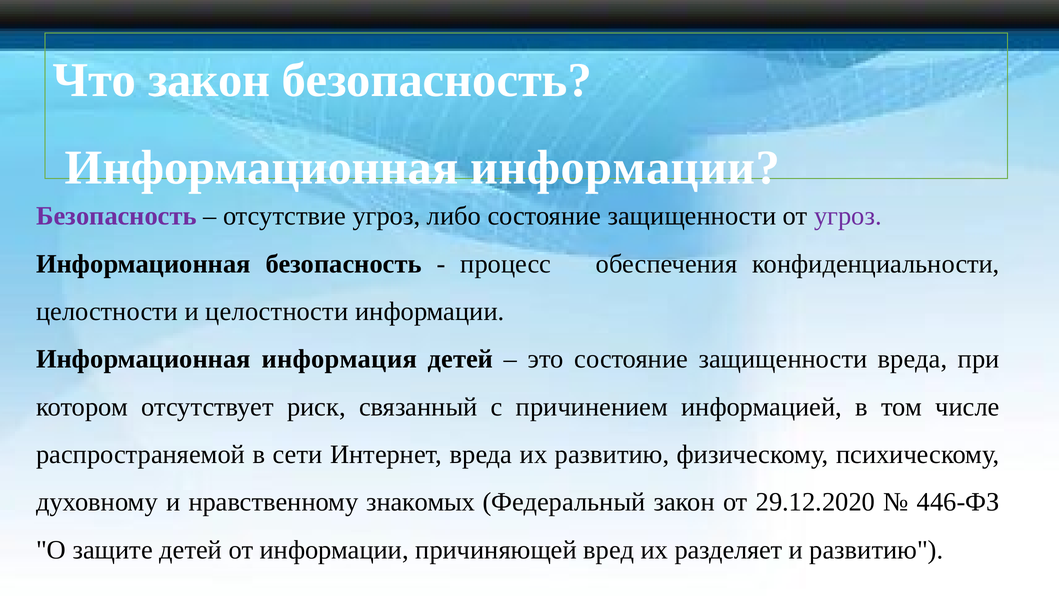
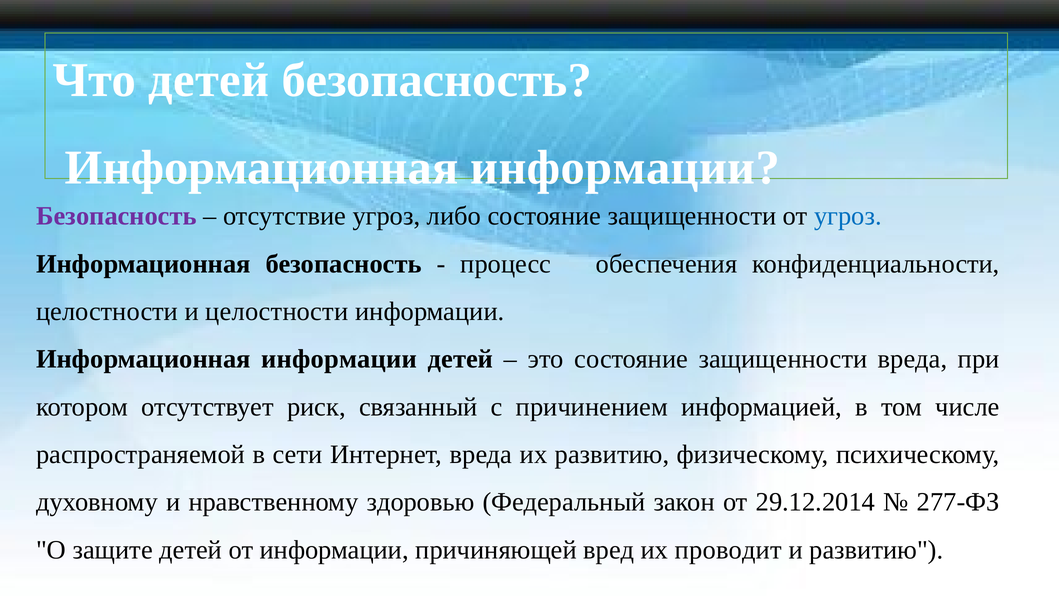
Что закон: закон -> детей (209, 80)
угроз colour: purple -> blue (848, 216)
информация: информация -> информации (339, 359)
знакомых: знакомых -> здоровью (421, 502)
29.12.2020: 29.12.2020 -> 29.12.2014 (815, 502)
446-ФЗ: 446-ФЗ -> 277-ФЗ (958, 502)
разделяет: разделяет -> проводит (728, 550)
